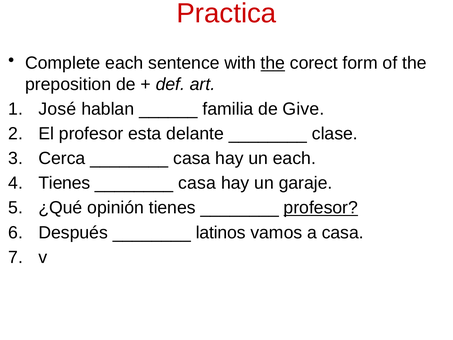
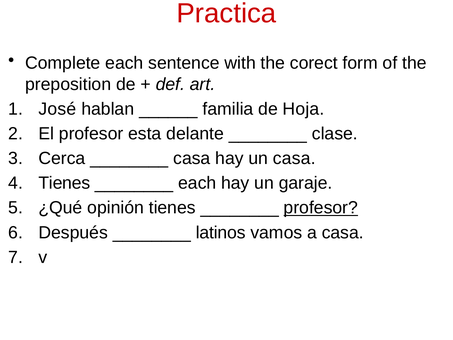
the underline: present -> none (273, 63)
Give: Give -> Hoja (304, 109)
un each: each -> casa (294, 158)
casa: casa -> each (197, 183)
